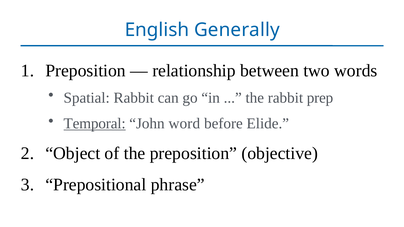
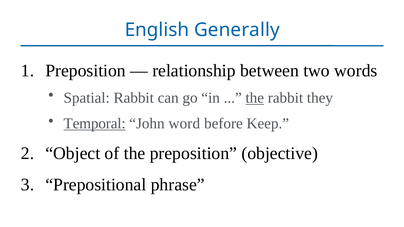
the underline: none -> present (255, 98)
prep: prep -> they (320, 98)
Elide: Elide -> Keep (268, 124)
